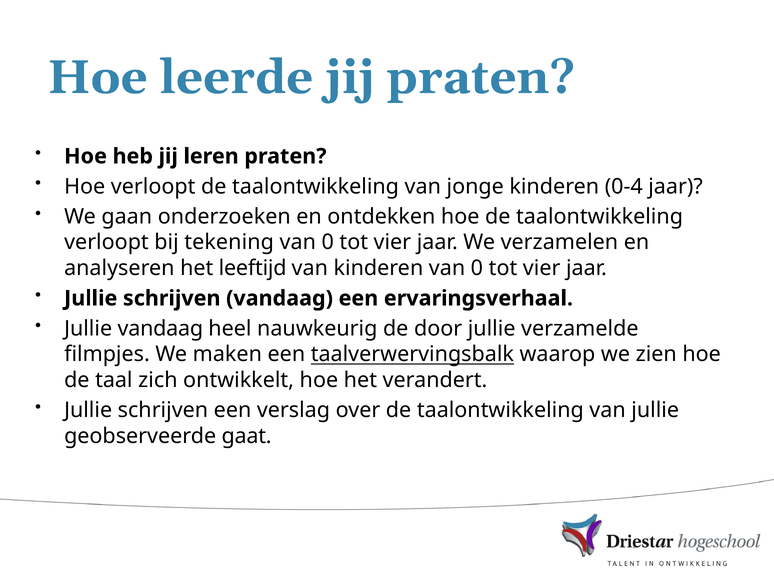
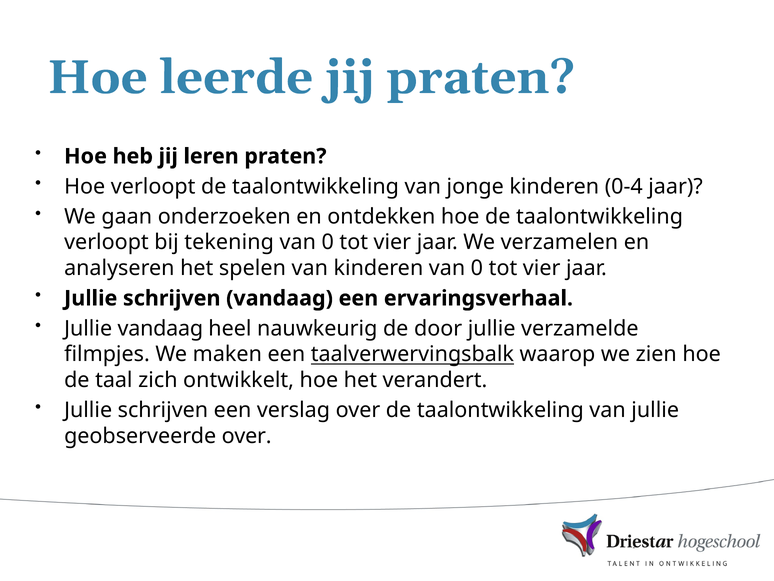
leeftijd: leeftijd -> spelen (252, 268)
geobserveerde gaat: gaat -> over (247, 436)
